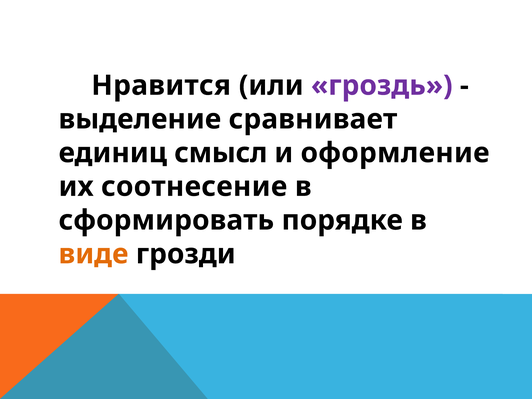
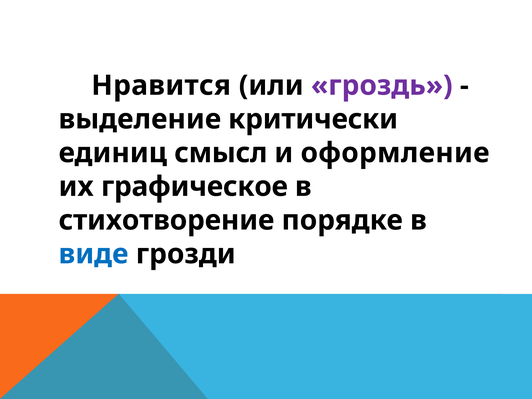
сравнивает: сравнивает -> критически (313, 119)
соотнесение: соотнесение -> графическое (194, 187)
сформировать: сформировать -> стихотворение (166, 220)
виде colour: orange -> blue (93, 254)
